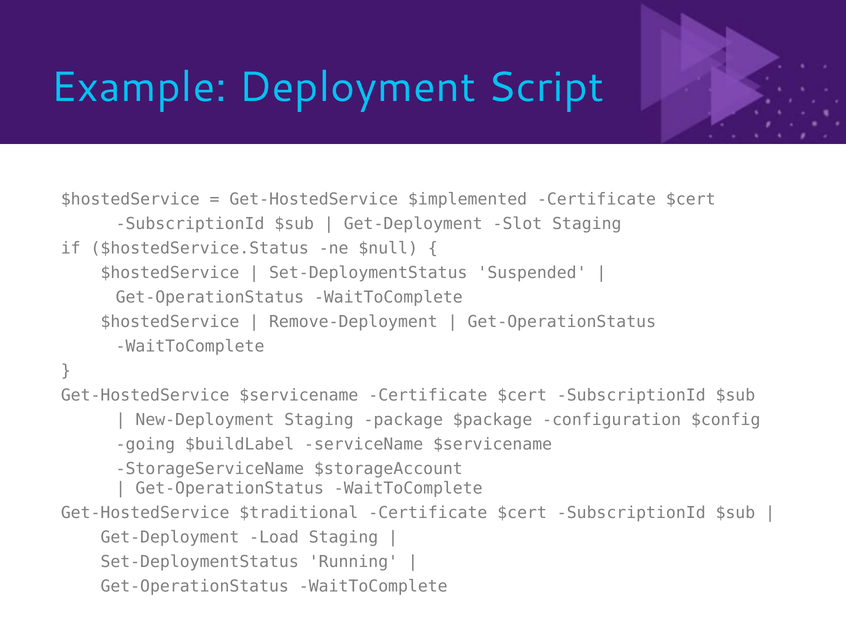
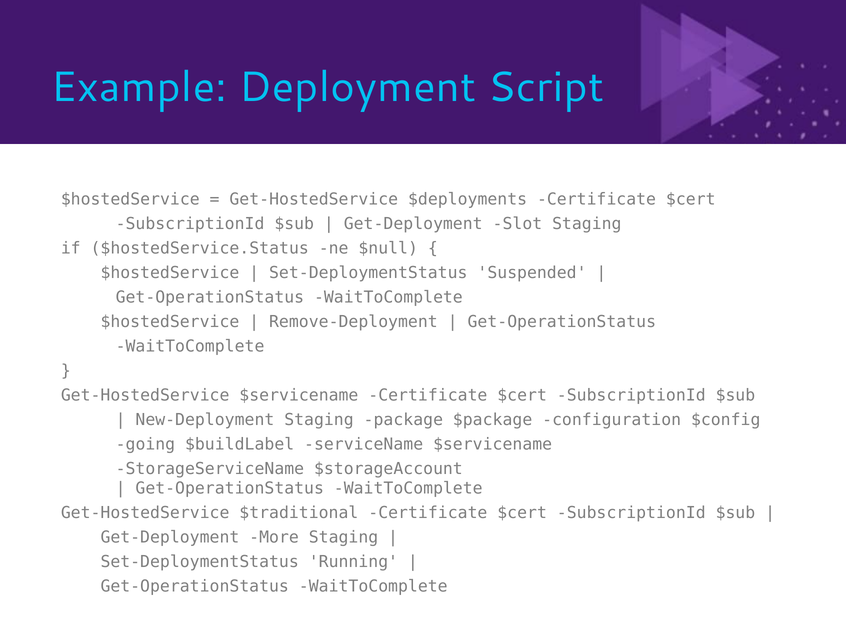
$implemented: $implemented -> $deployments (468, 199)
Load: Load -> More (274, 537)
